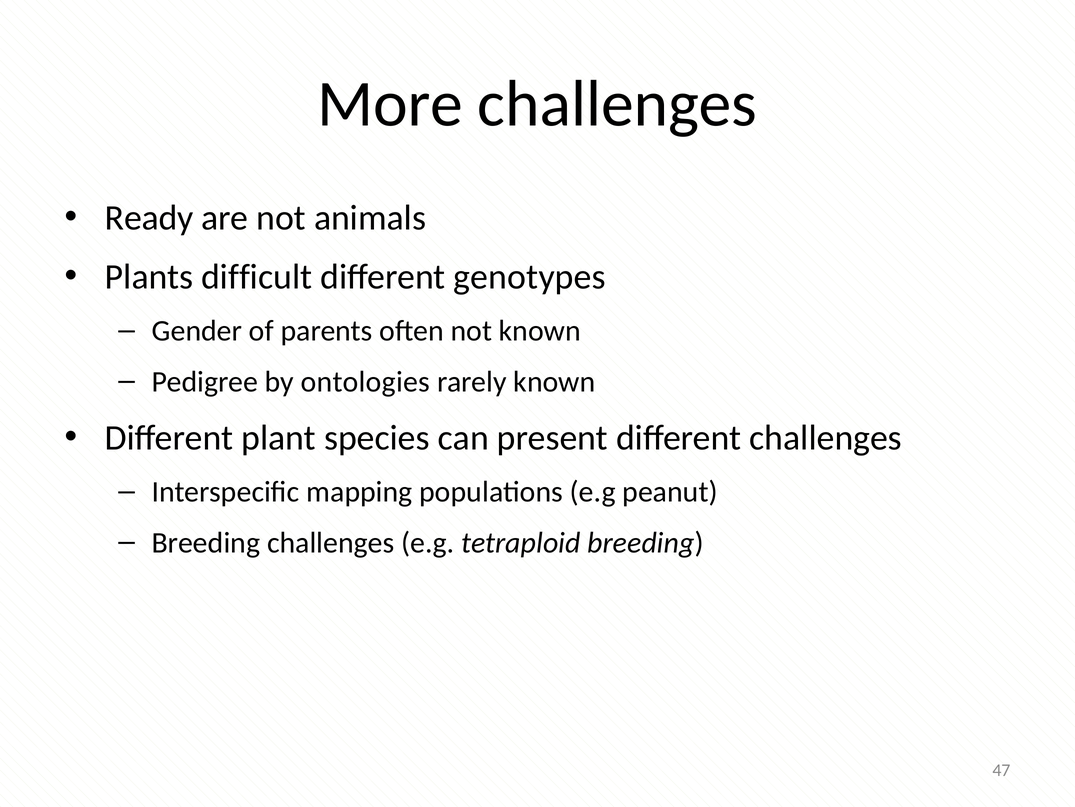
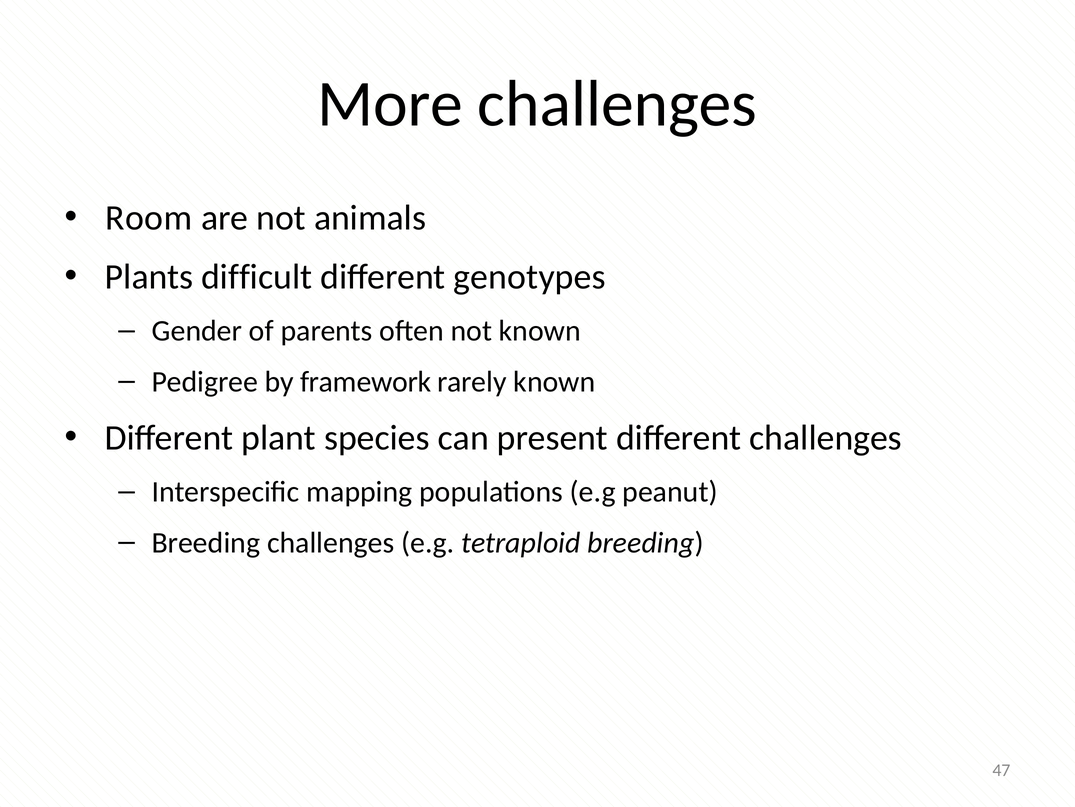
Ready: Ready -> Room (149, 218)
ontologies: ontologies -> framework (366, 381)
